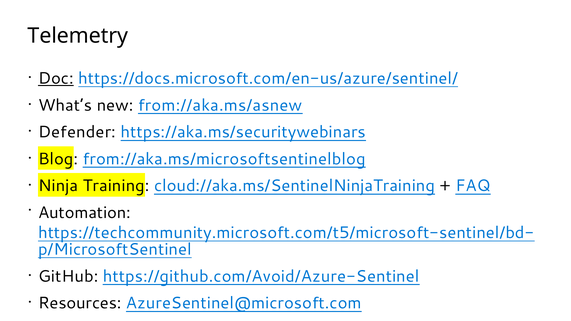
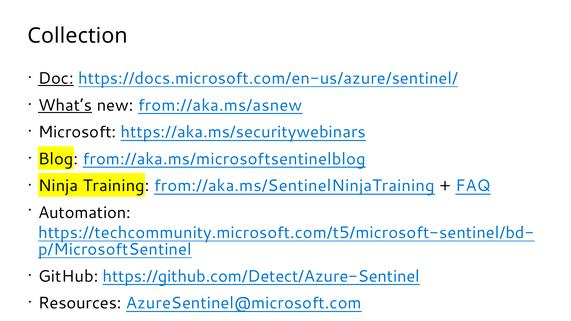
Telemetry: Telemetry -> Collection (78, 36)
What’s underline: none -> present (65, 105)
Defender: Defender -> Microsoft (77, 132)
cloud://aka.ms/SentinelNinjaTraining: cloud://aka.ms/SentinelNinjaTraining -> from://aka.ms/SentinelNinjaTraining (294, 186)
https://github.com/Avoid/Azure-Sentinel: https://github.com/Avoid/Azure-Sentinel -> https://github.com/Detect/Azure-Sentinel (261, 276)
